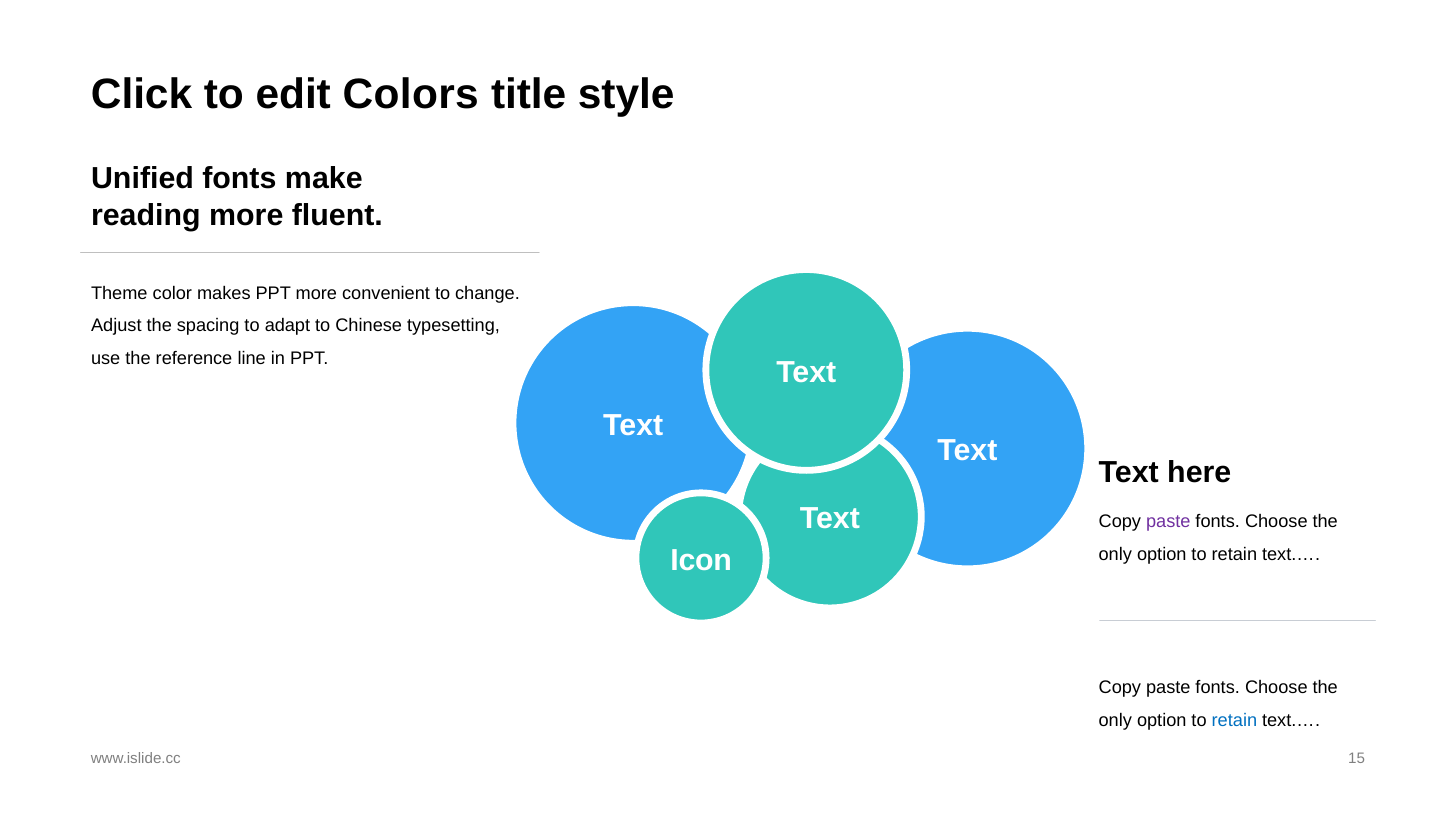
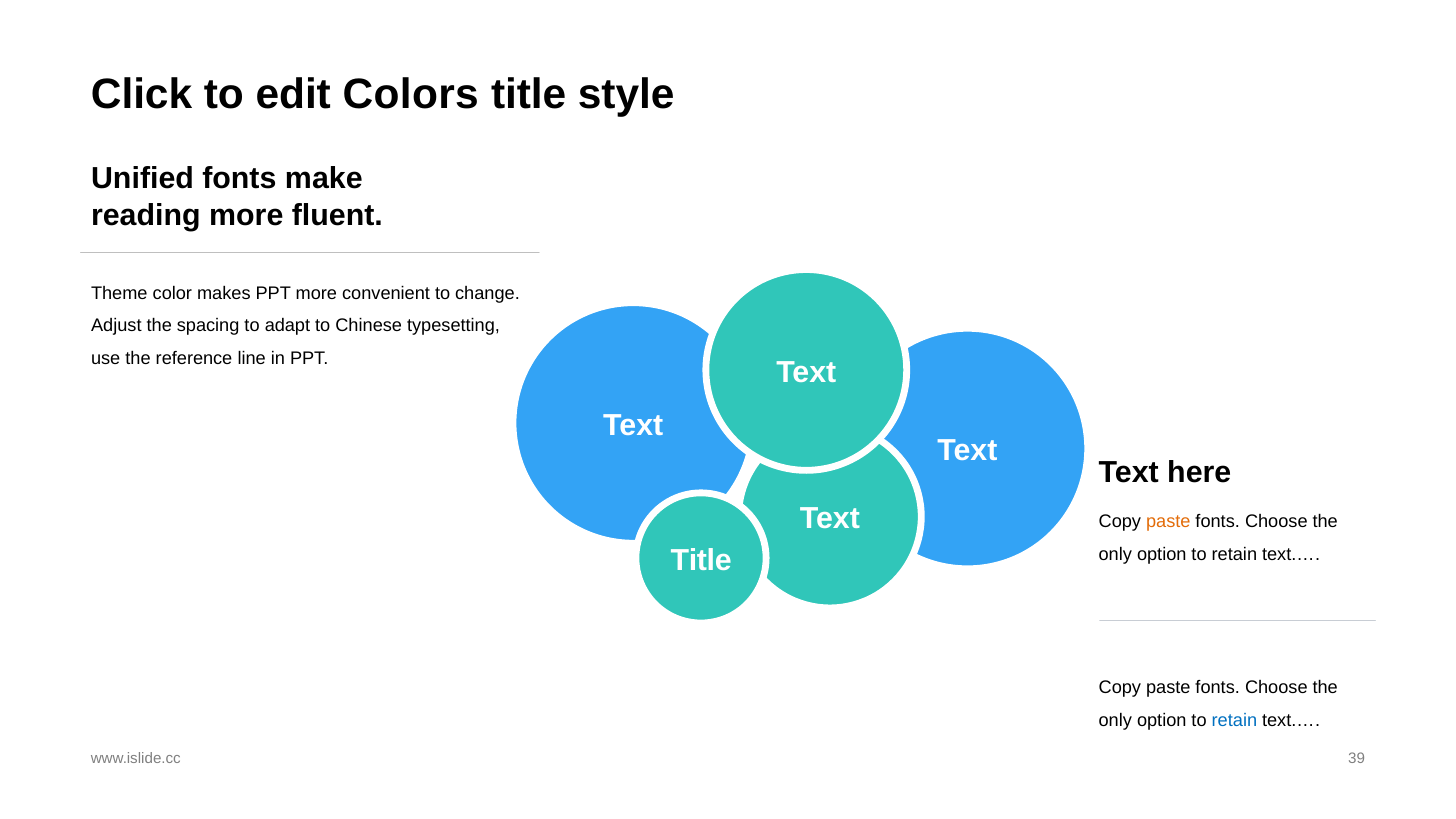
paste colour: purple -> orange (1168, 522)
Icon: Icon -> Title (701, 560)
15: 15 -> 39 (1357, 759)
